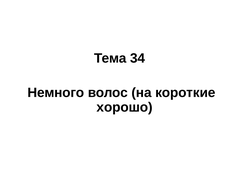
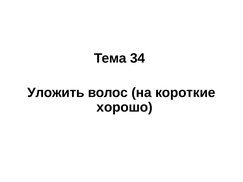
Немного: Немного -> Уложить (56, 93)
